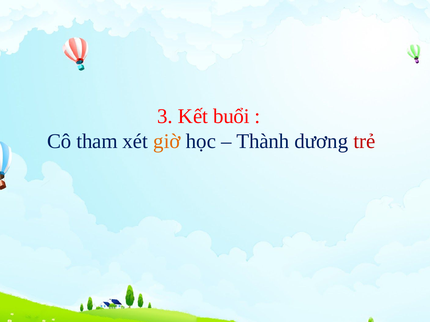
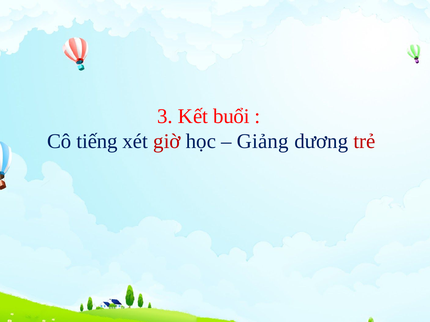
tham: tham -> tiếng (97, 142)
giờ colour: orange -> red (167, 142)
Thành: Thành -> Giảng (263, 142)
